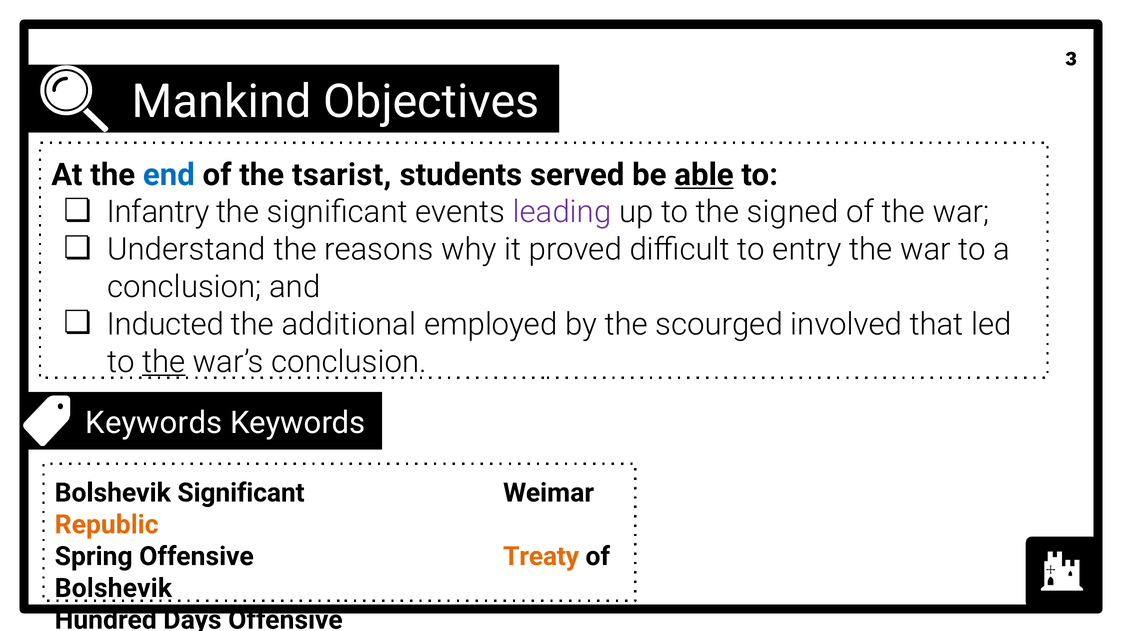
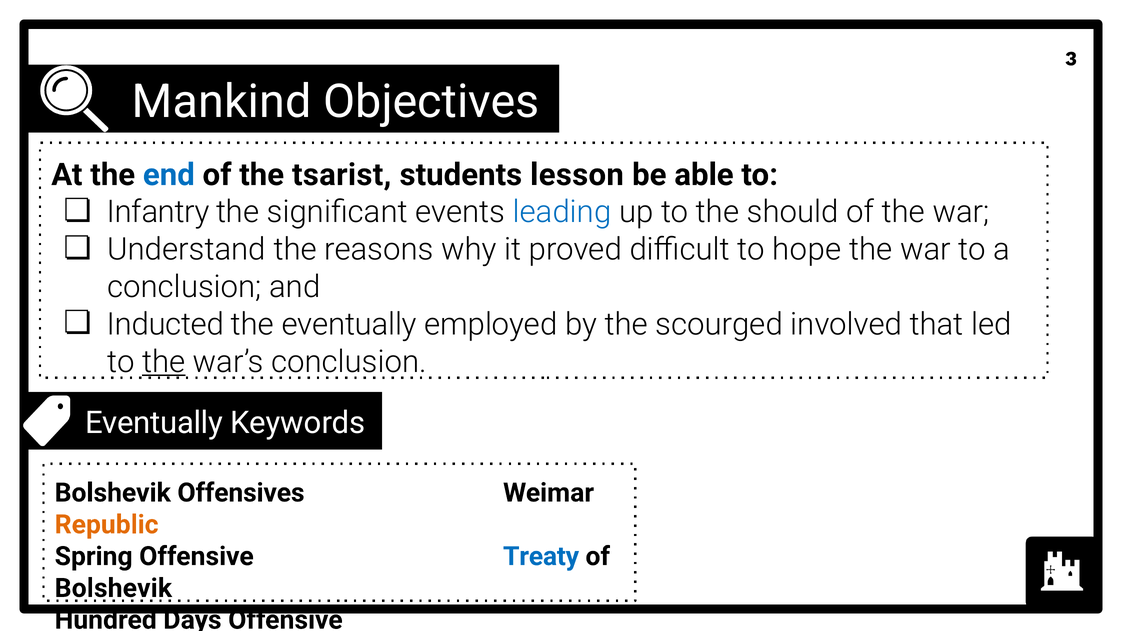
served: served -> lesson (577, 175)
able underline: present -> none (704, 175)
leading colour: purple -> blue (562, 212)
signed: signed -> should (793, 212)
entry: entry -> hope (807, 249)
the additional: additional -> eventually (349, 324)
Keywords: Keywords -> Eventually (154, 423)
Bolshevik Significant: Significant -> Offensives (241, 492)
Treaty colour: orange -> blue (541, 556)
